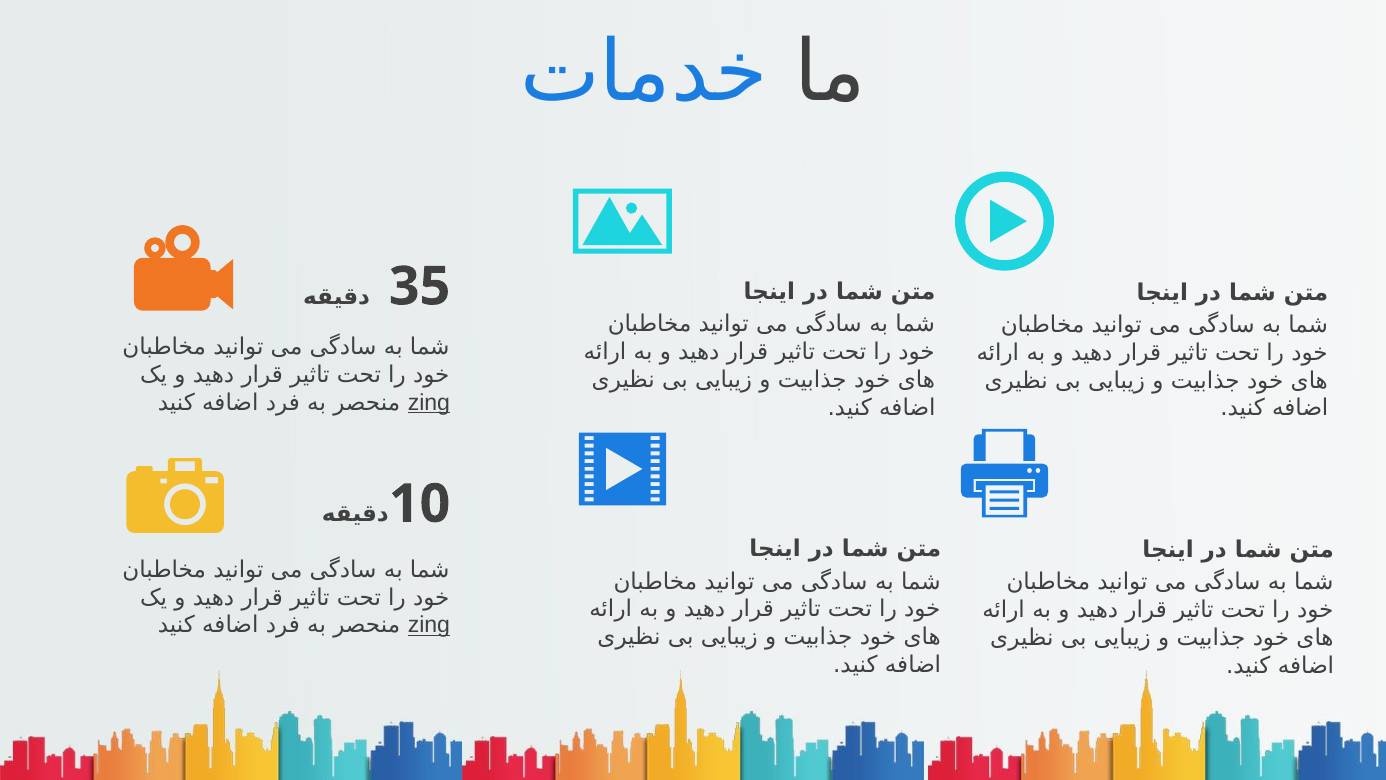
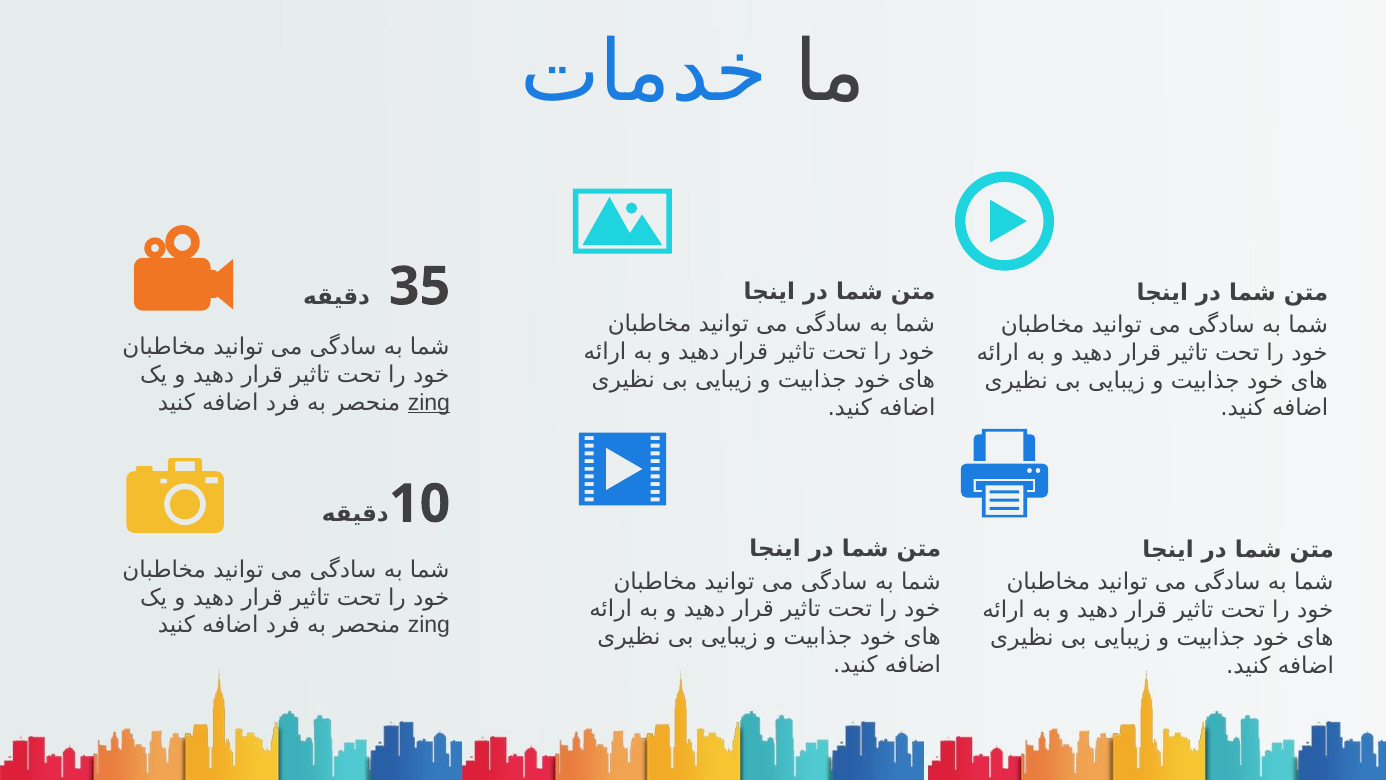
zing underline: present -> none (429, 625)
